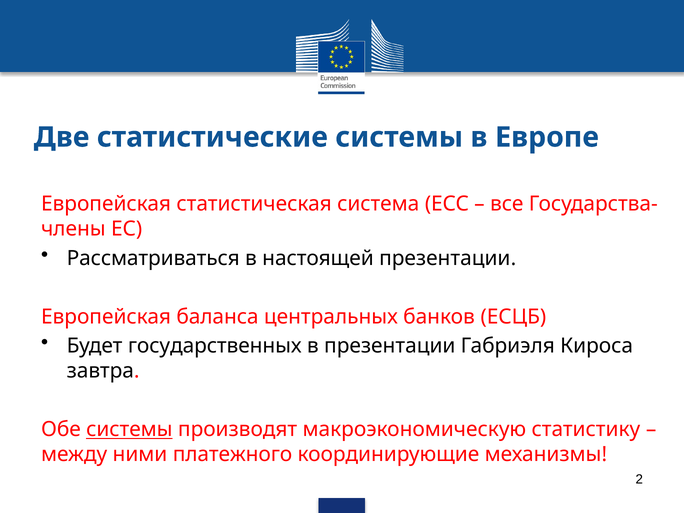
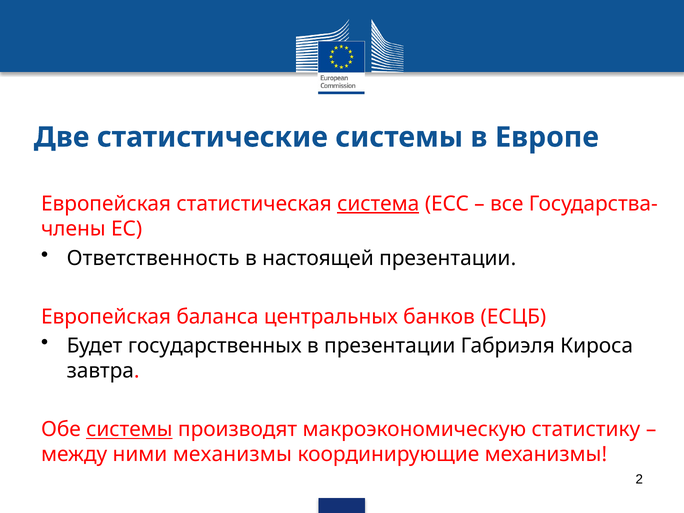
система underline: none -> present (378, 204)
Рассматриваться: Рассматриваться -> Ответственность (153, 258)
ними платежного: платежного -> механизмы (232, 455)
